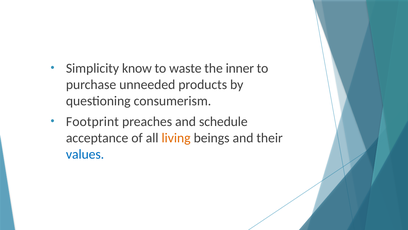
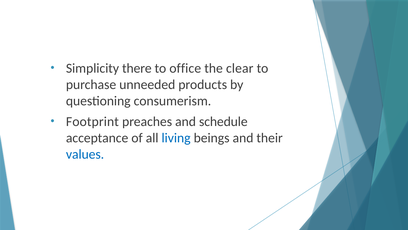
know: know -> there (137, 68)
waste: waste -> office (185, 68)
inner: inner -> clear (240, 68)
living colour: orange -> blue (176, 138)
